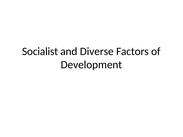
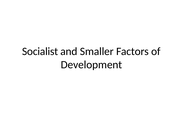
Diverse: Diverse -> Smaller (97, 51)
